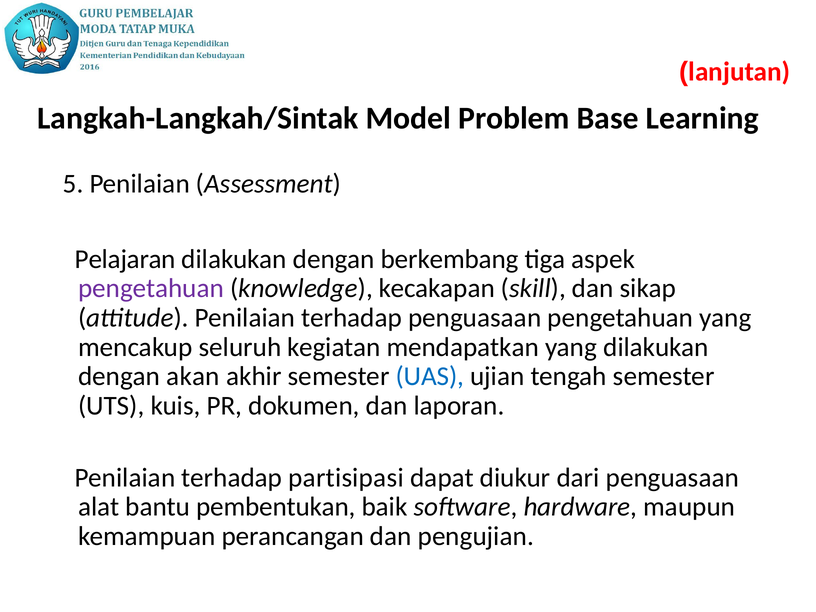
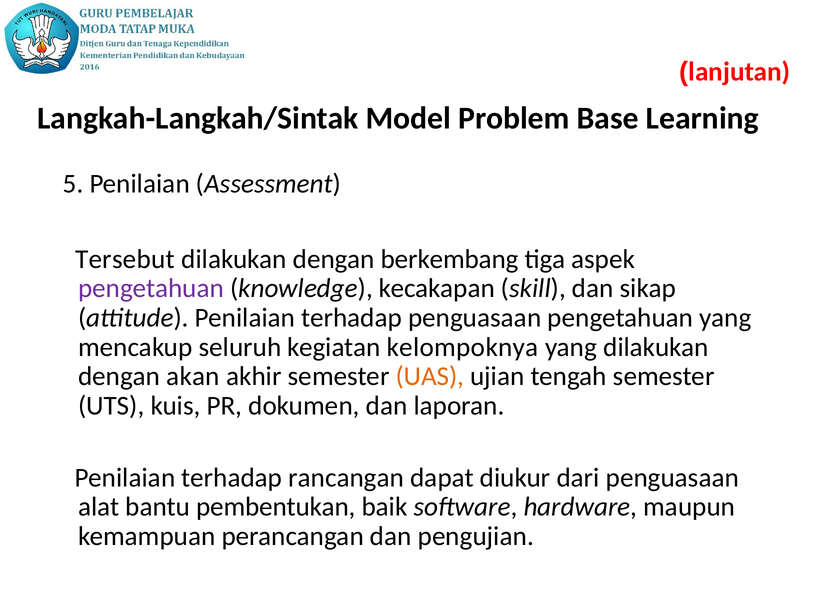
Pelajaran: Pelajaran -> Tersebut (125, 259)
mendapatkan: mendapatkan -> kelompoknya (463, 347)
UAS colour: blue -> orange (430, 377)
partisipasi: partisipasi -> rancangan (346, 478)
